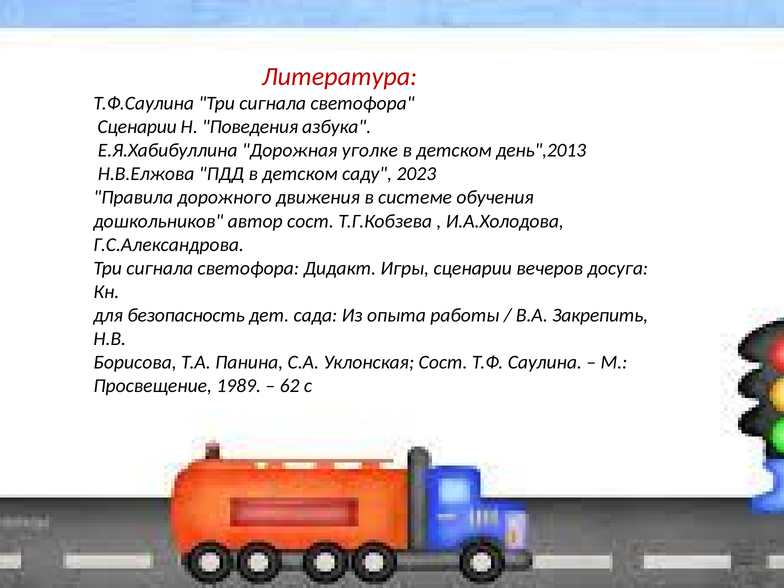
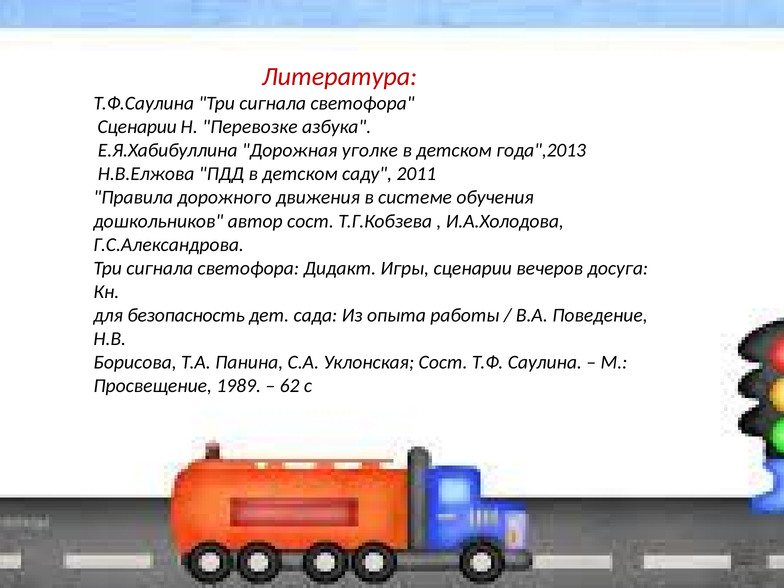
Поведения: Поведения -> Перевозке (250, 127)
день",2013: день",2013 -> года",2013 (541, 150)
2023: 2023 -> 2011 (416, 174)
Закрепить: Закрепить -> Поведение (600, 315)
